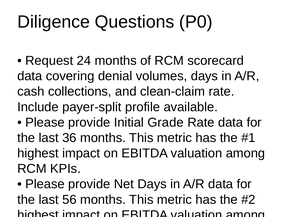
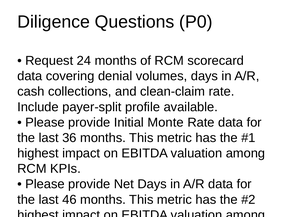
Grade: Grade -> Monte (166, 122)
56: 56 -> 46 (69, 199)
